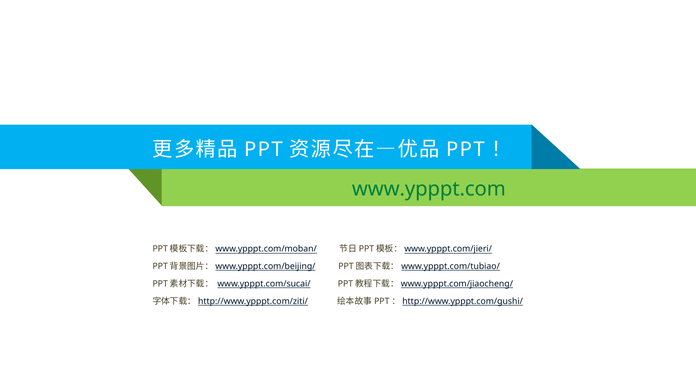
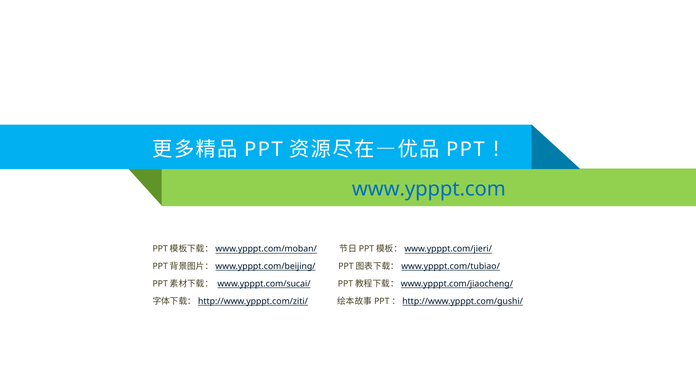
www.ypppt.com colour: green -> blue (429, 189)
